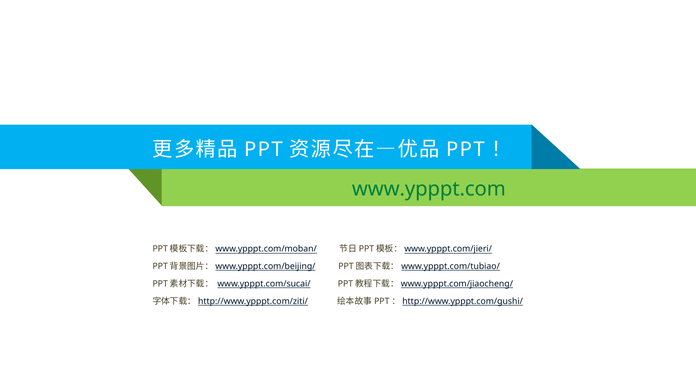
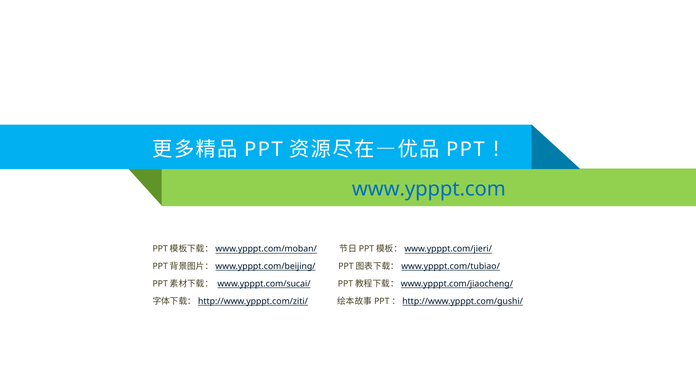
www.ypppt.com colour: green -> blue (429, 189)
